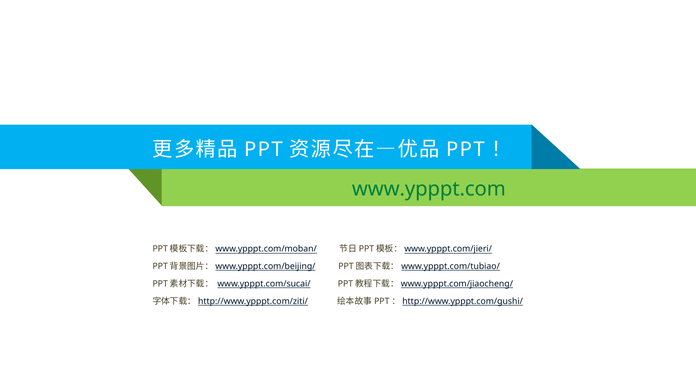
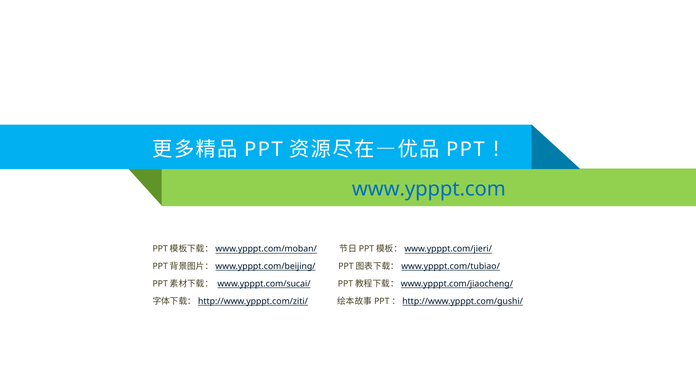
www.ypppt.com colour: green -> blue (429, 189)
